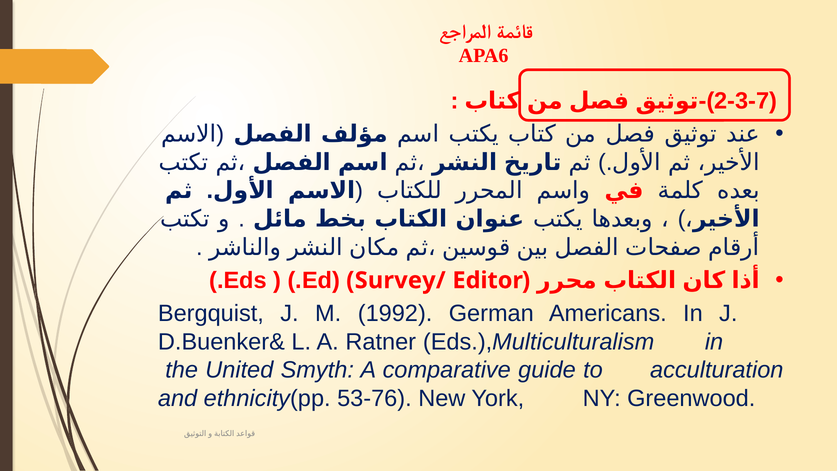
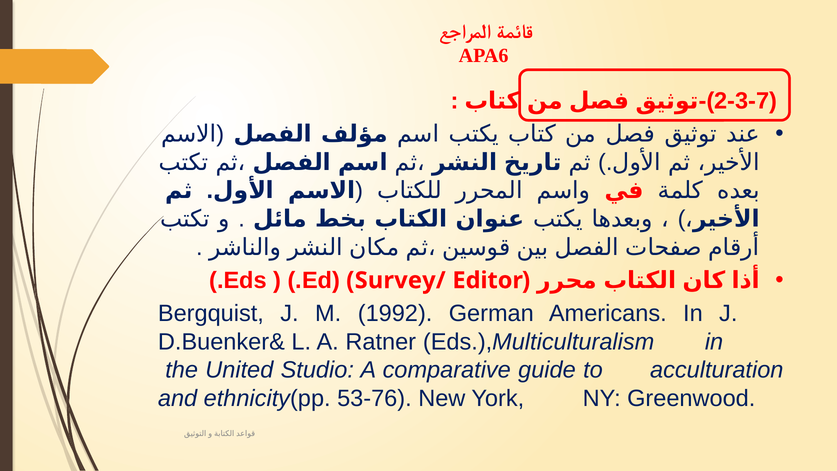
Smyth: Smyth -> Studio (317, 370)
